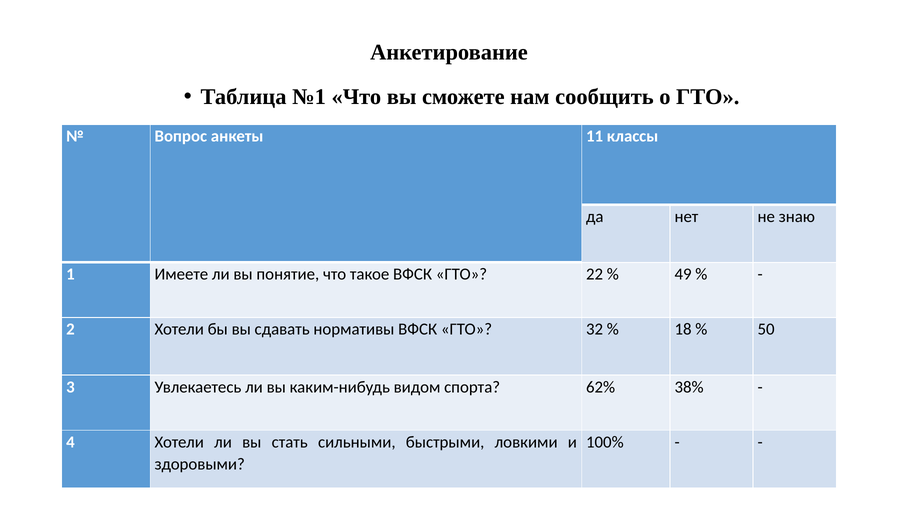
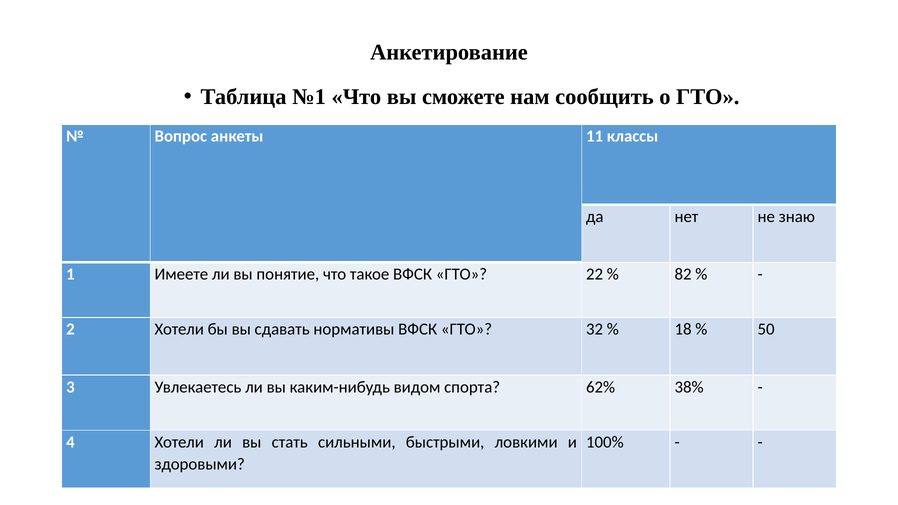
49: 49 -> 82 (683, 274)
